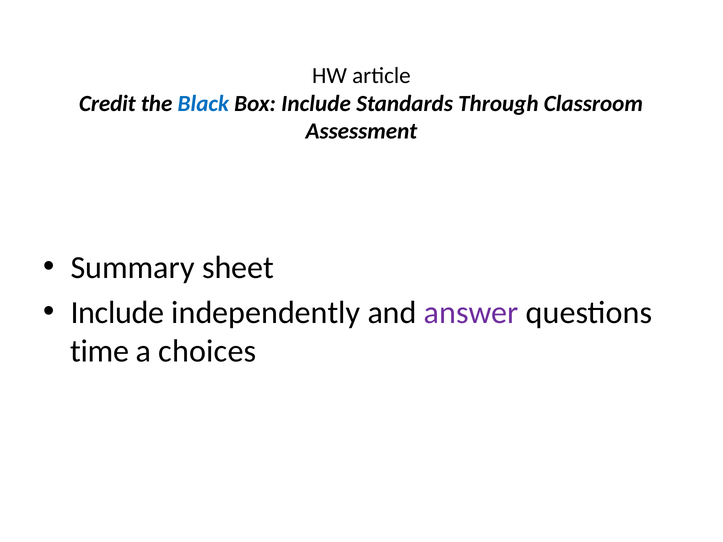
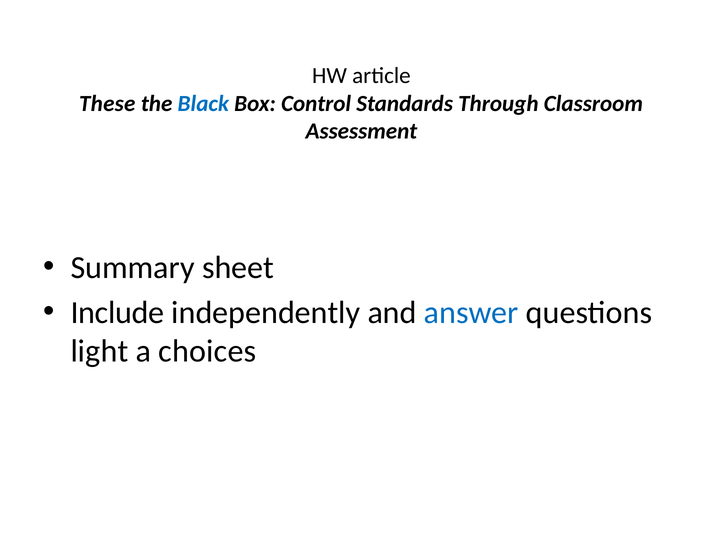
Credit: Credit -> These (107, 103)
Box Include: Include -> Control (316, 103)
answer colour: purple -> blue (471, 313)
time: time -> light (99, 351)
